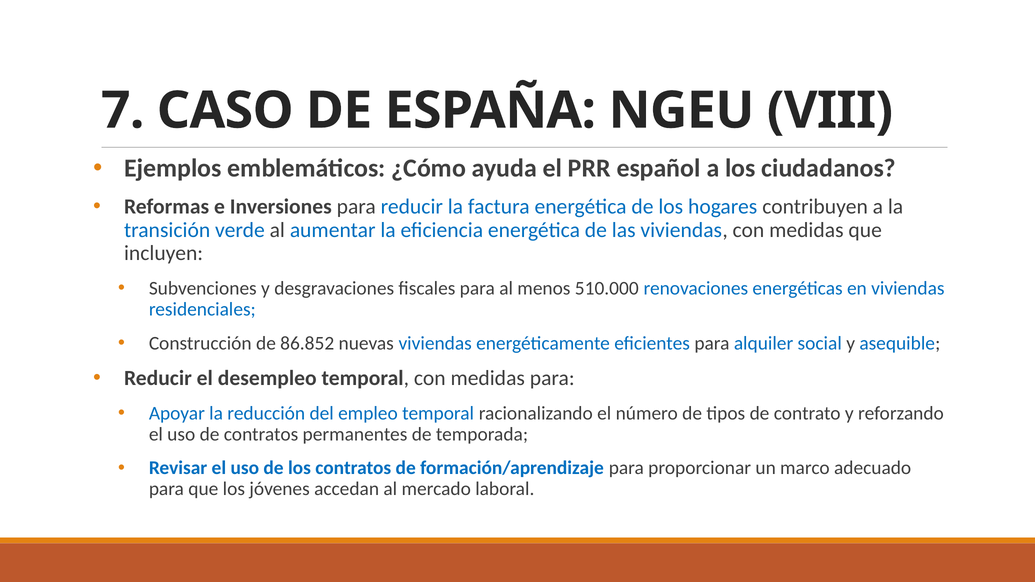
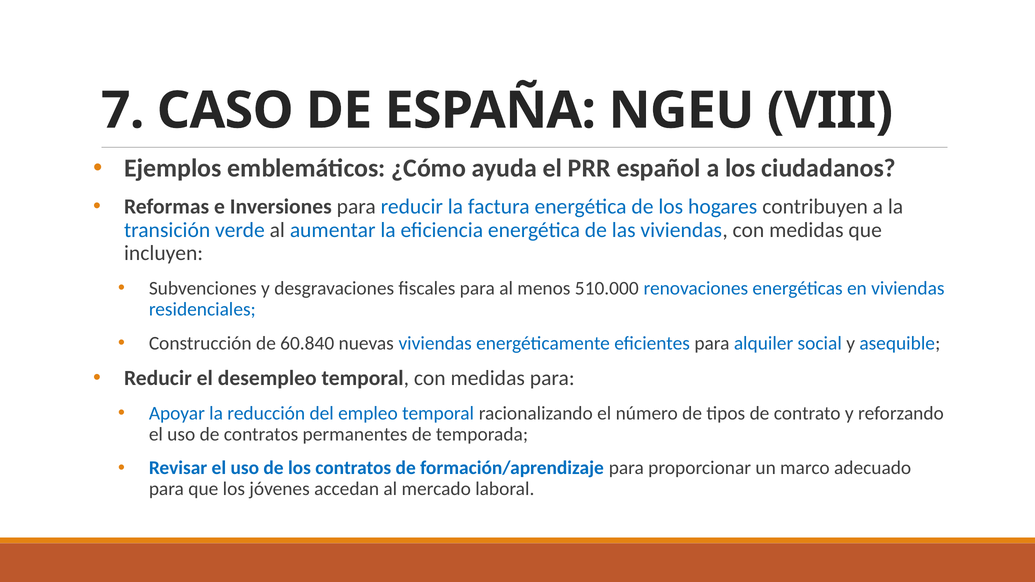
86.852: 86.852 -> 60.840 (307, 343)
